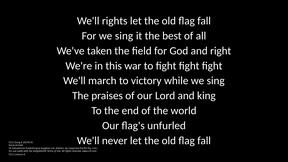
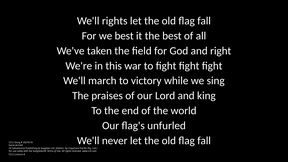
For we sing: sing -> best (124, 36)
